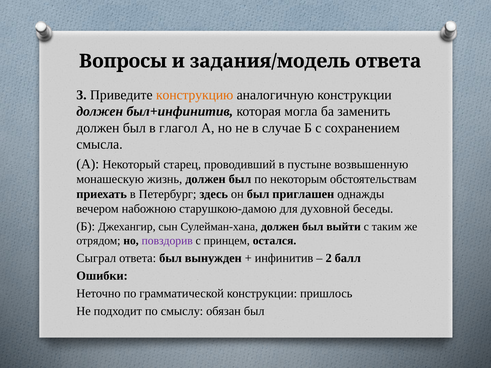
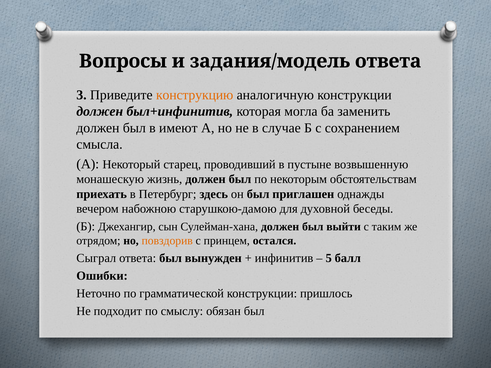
глагол: глагол -> имеют (178, 128)
повздорив colour: purple -> orange (167, 241)
2: 2 -> 5 (329, 258)
